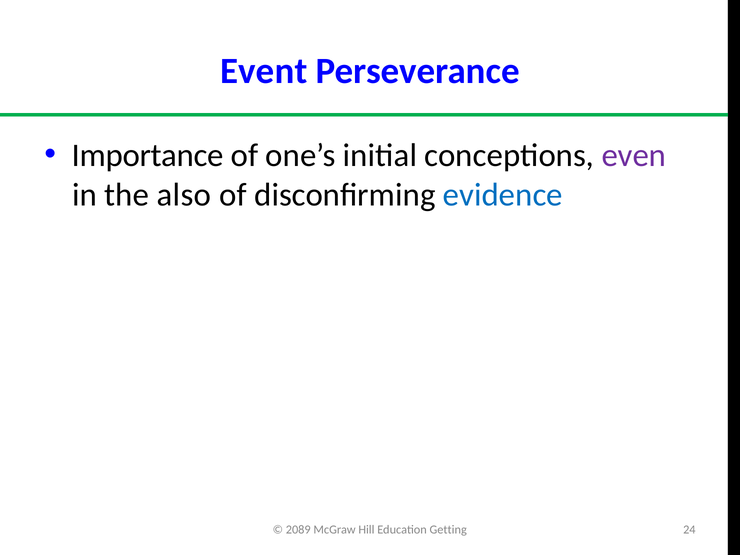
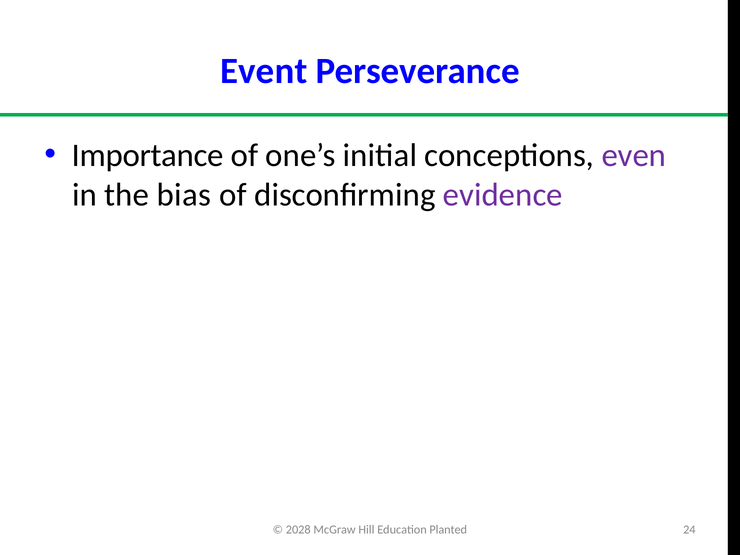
also: also -> bias (184, 195)
evidence colour: blue -> purple (503, 195)
2089: 2089 -> 2028 (298, 530)
Getting: Getting -> Planted (448, 530)
